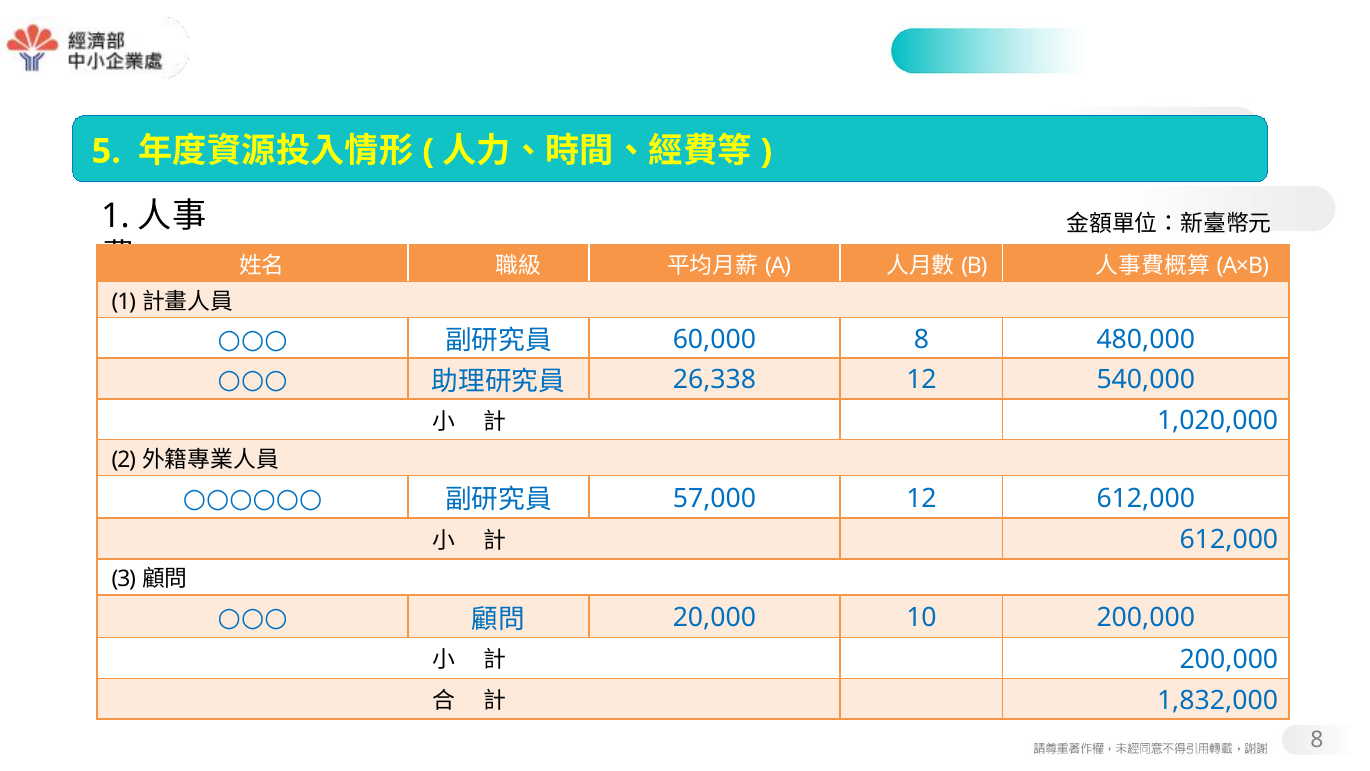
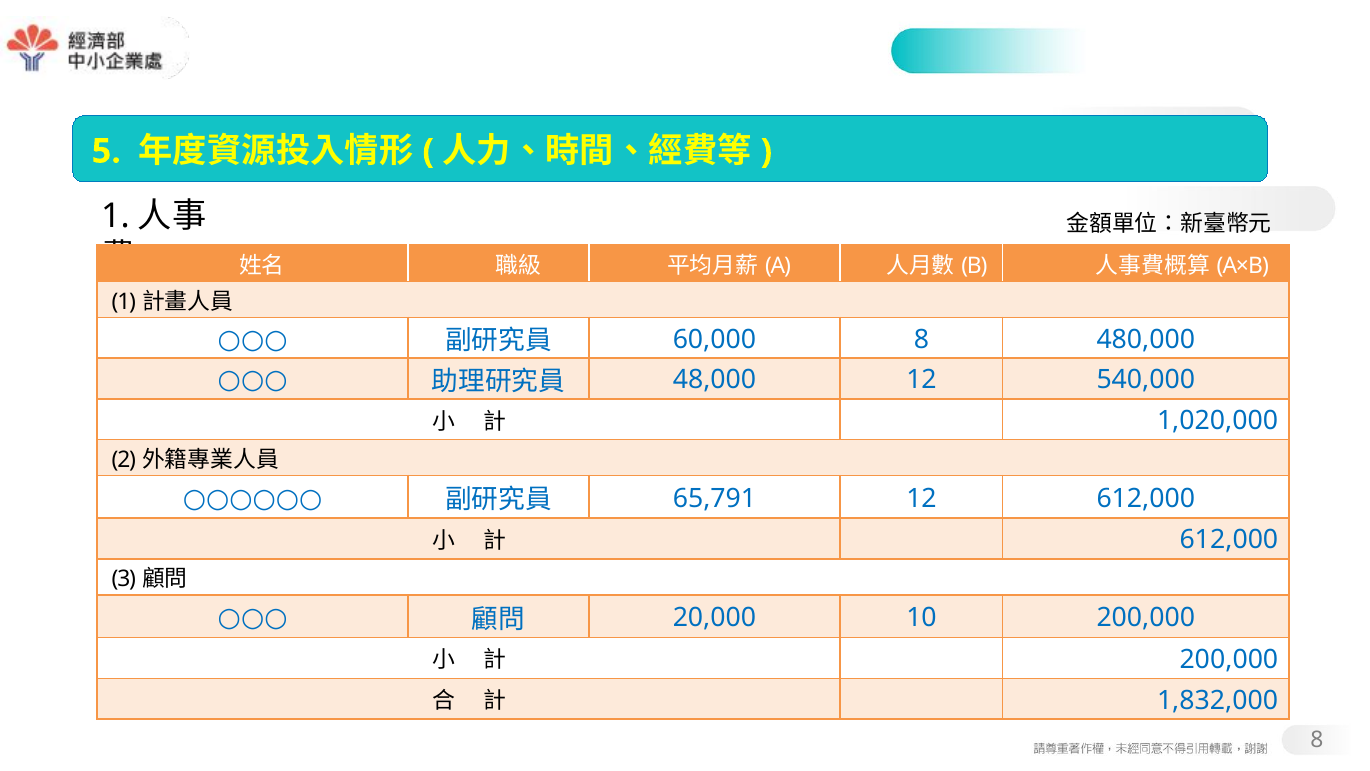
26,338: 26,338 -> 48,000 (715, 380)
57,000: 57,000 -> 65,791 (715, 498)
